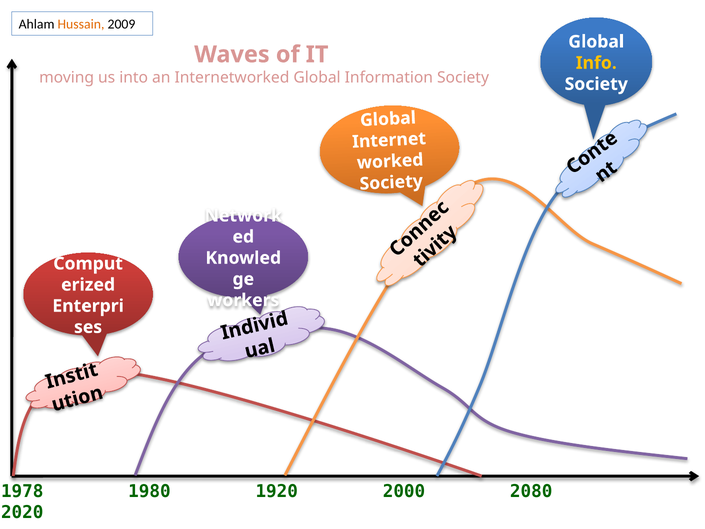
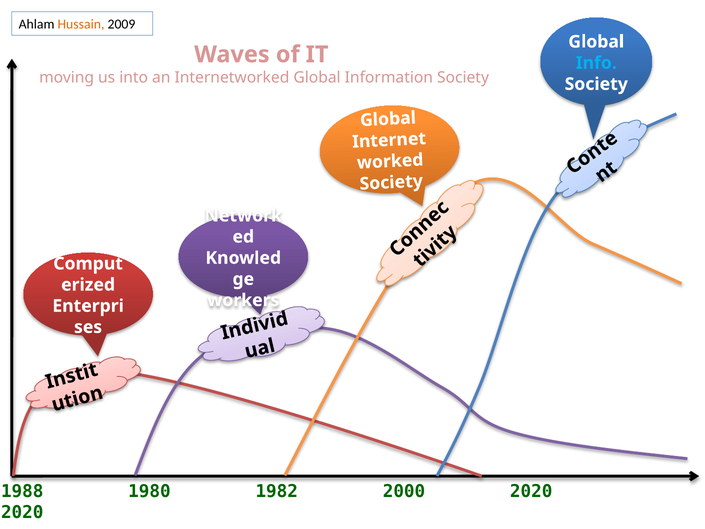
Info colour: yellow -> light blue (596, 63)
1978: 1978 -> 1988 (22, 491)
1920: 1920 -> 1982 (277, 491)
2000 2080: 2080 -> 2020 (531, 491)
